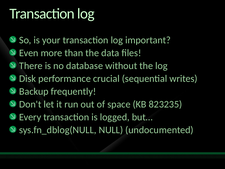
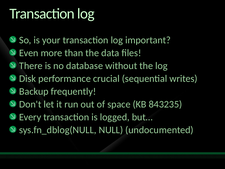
823235: 823235 -> 843235 (165, 104)
